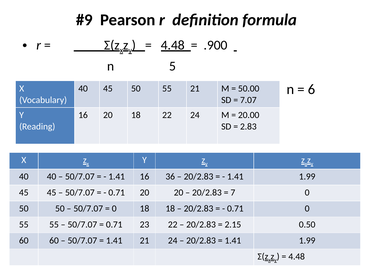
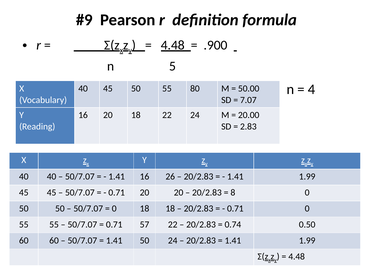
6: 6 -> 4 (312, 89)
55 21: 21 -> 80 (195, 88)
36: 36 -> 26 (170, 176)
7: 7 -> 8 (233, 192)
23: 23 -> 57 (145, 224)
2.15: 2.15 -> 0.74 (233, 224)
1.41 21: 21 -> 50 (145, 240)
